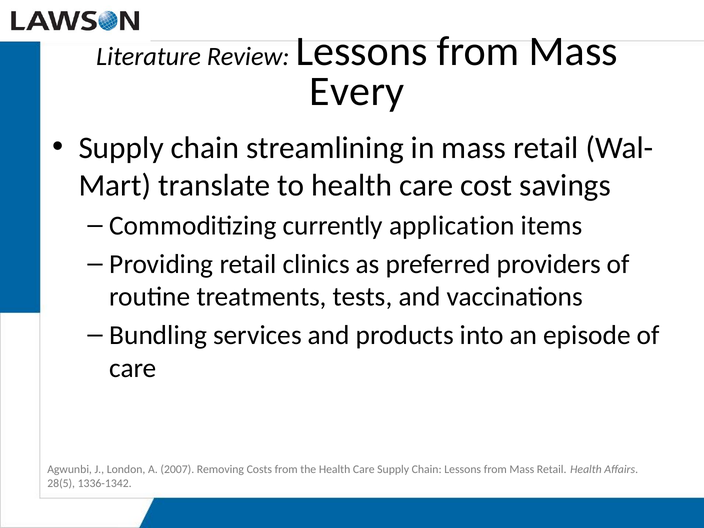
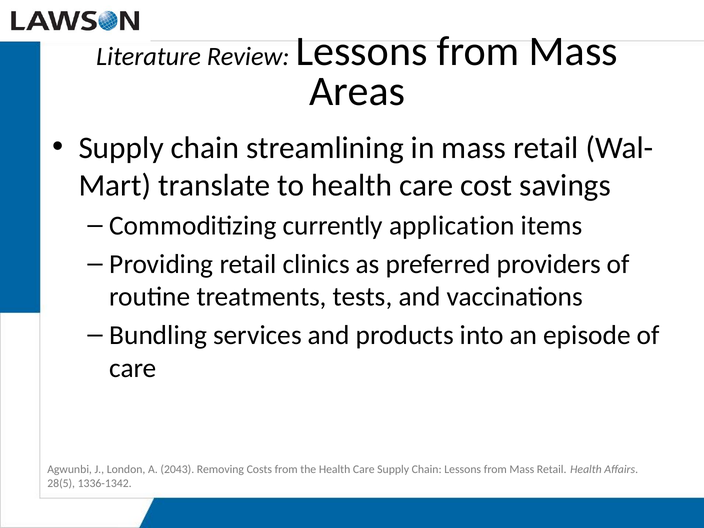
Every: Every -> Areas (357, 92)
2007: 2007 -> 2043 (177, 469)
